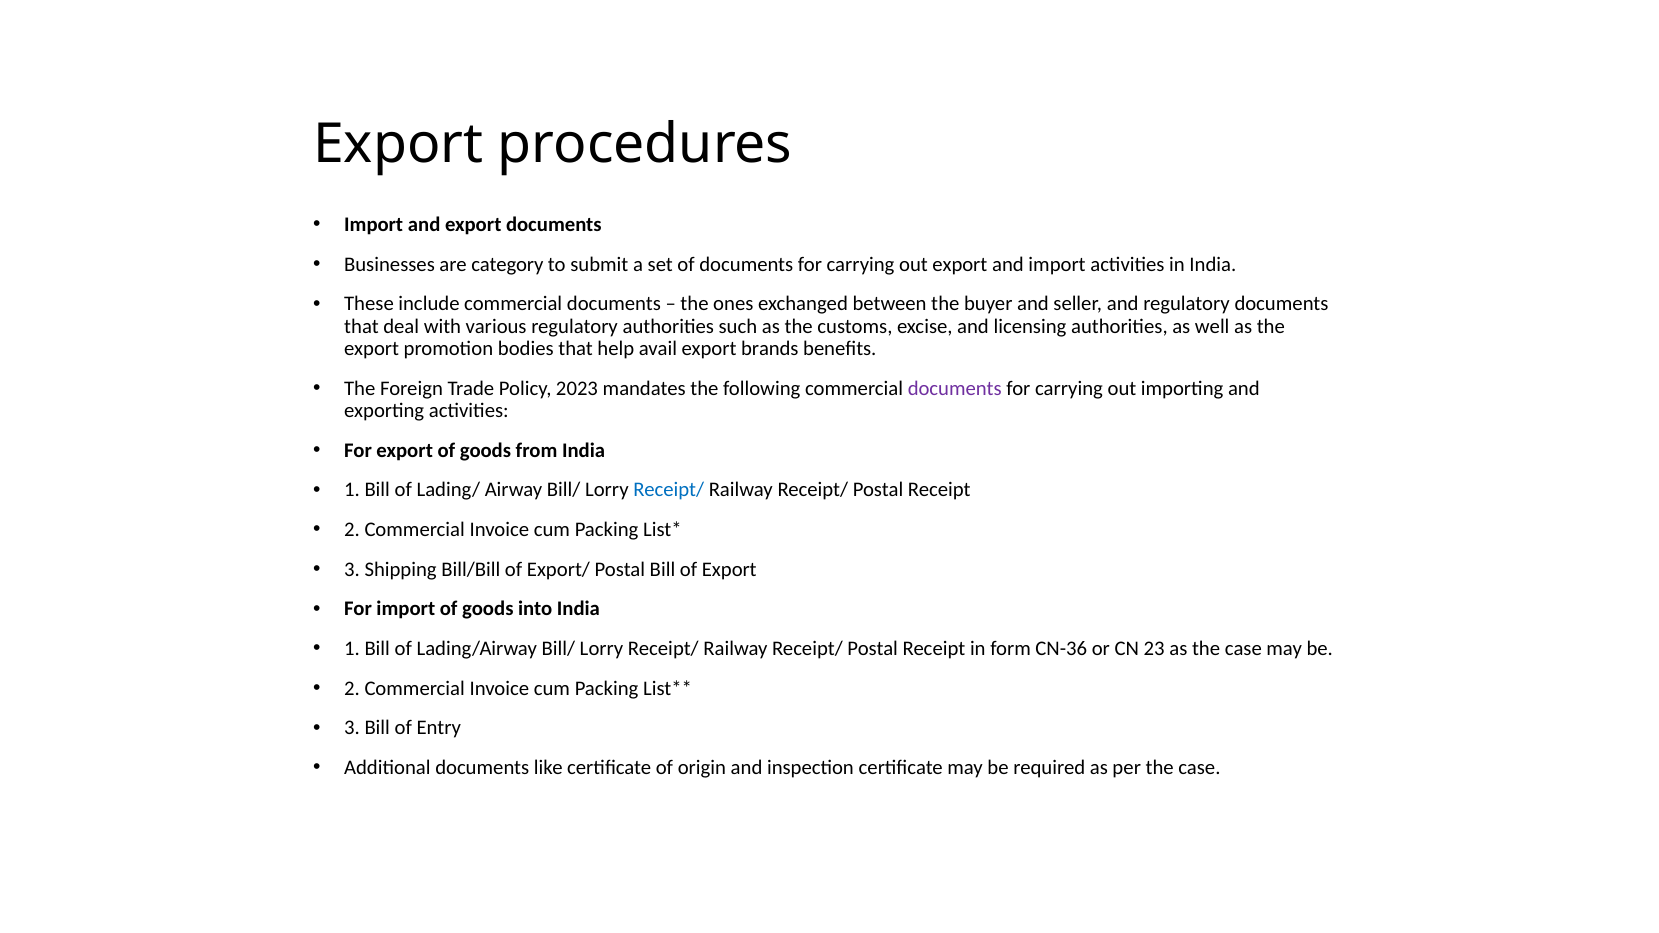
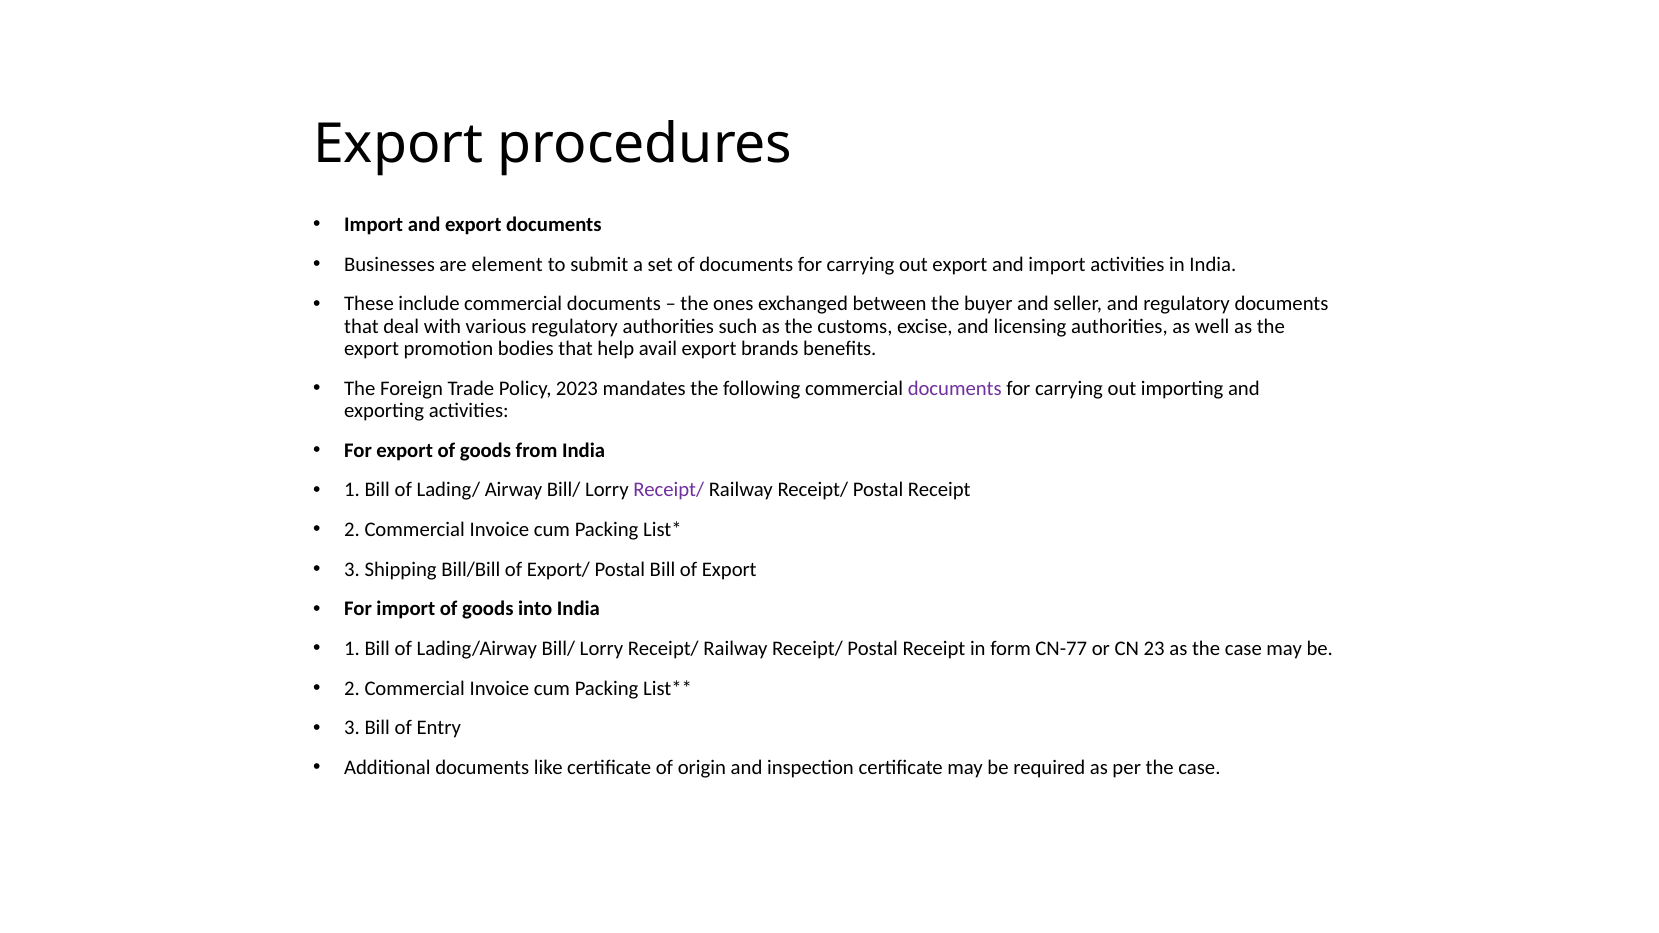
category: category -> element (507, 264)
Receipt/ colour: blue -> purple (669, 490)
CN-36: CN-36 -> CN-77 (1061, 649)
